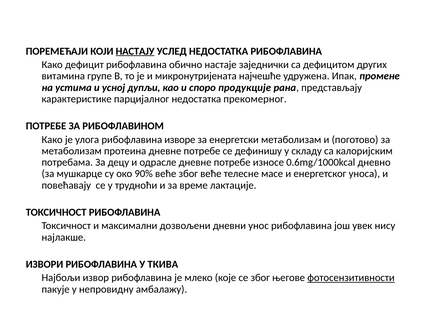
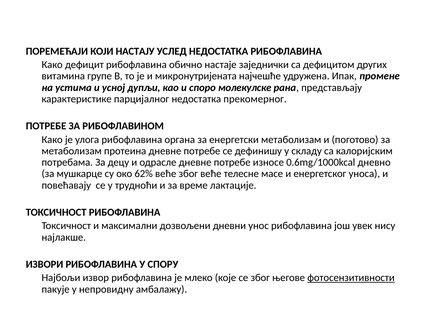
НАСТАЈУ underline: present -> none (135, 51)
продукције: продукције -> молекулске (245, 87)
изворе: изворе -> органа (180, 139)
90%: 90% -> 62% (144, 174)
ТКИВА: ТКИВА -> СПОРУ (163, 264)
